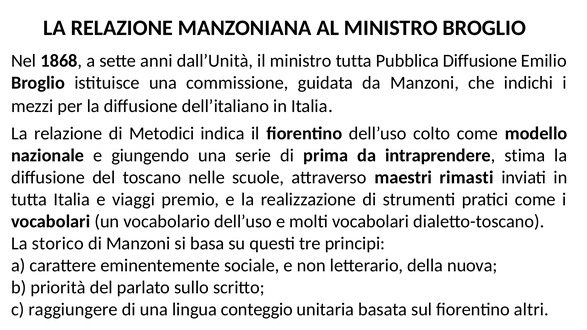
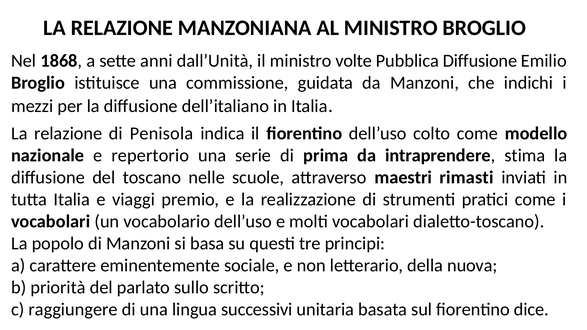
ministro tutta: tutta -> volte (354, 61)
Metodici: Metodici -> Penisola (162, 133)
giungendo: giungendo -> repertorio (150, 155)
storico: storico -> popolo (58, 244)
conteggio: conteggio -> successivi (257, 310)
altri: altri -> dice (531, 310)
